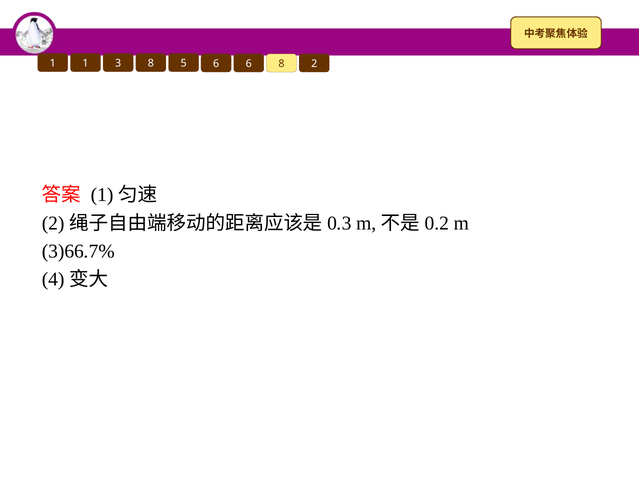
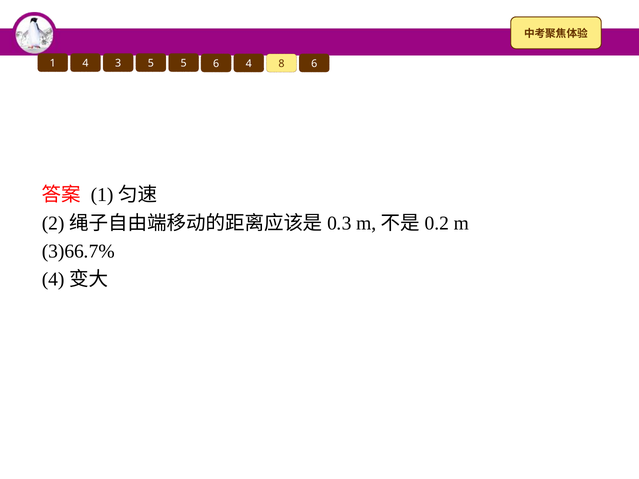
1 1: 1 -> 4 (85, 63)
3 8: 8 -> 5 (151, 63)
6 6: 6 -> 4 (249, 64)
8 2: 2 -> 6 (314, 64)
